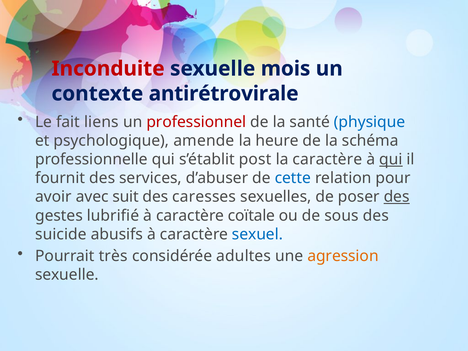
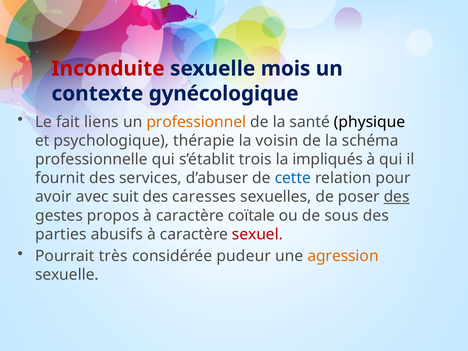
antirétrovirale: antirétrovirale -> gynécologique (224, 94)
professionnel colour: red -> orange (196, 122)
physique colour: blue -> black (370, 122)
amende: amende -> thérapie (204, 141)
heure: heure -> voisin (277, 141)
post: post -> trois (255, 159)
la caractère: caractère -> impliqués (328, 159)
qui underline: present -> none (391, 159)
lubrifié: lubrifié -> propos (113, 216)
suicide: suicide -> parties (61, 234)
sexuel colour: blue -> red (257, 234)
adultes: adultes -> pudeur (244, 256)
